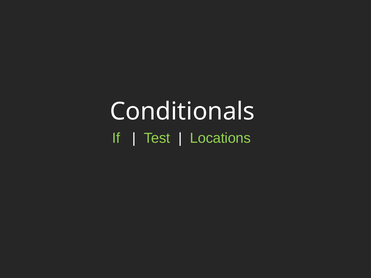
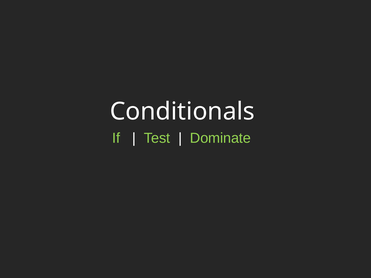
Locations: Locations -> Dominate (220, 138)
